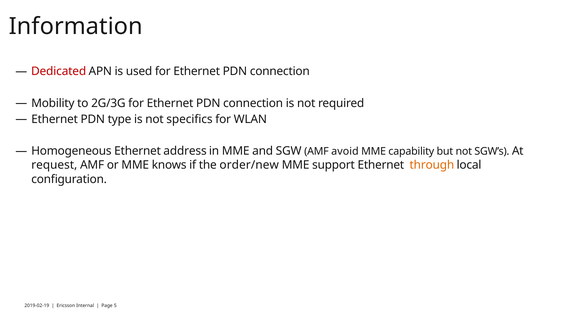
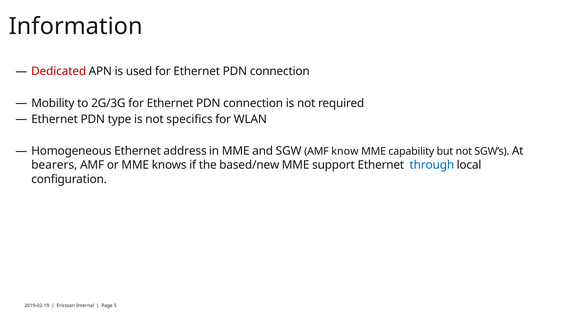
avoid: avoid -> know (345, 152)
request: request -> bearers (54, 165)
order/new: order/new -> based/new (249, 165)
through colour: orange -> blue (432, 165)
